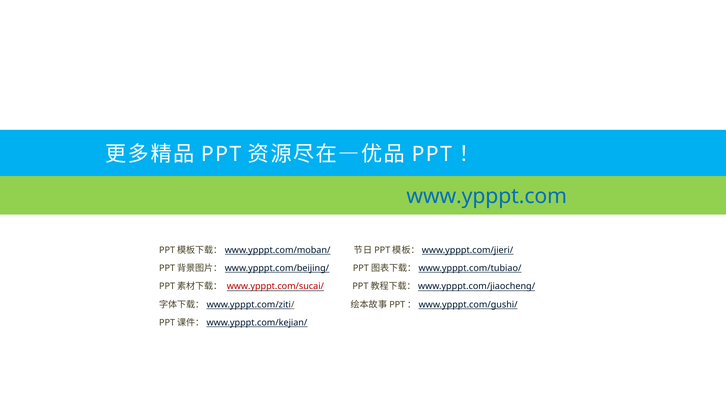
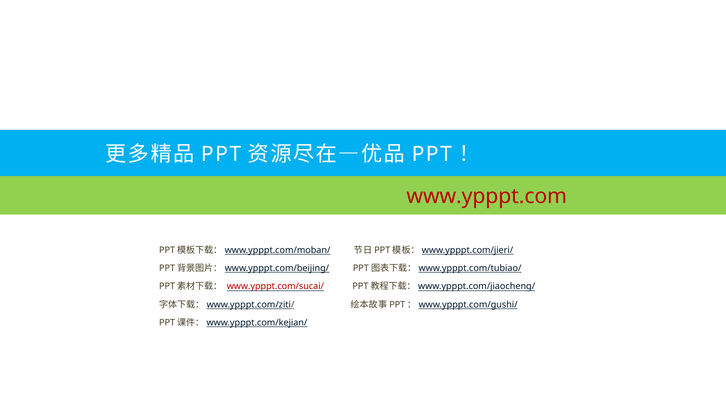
www.ypppt.com colour: blue -> red (487, 197)
